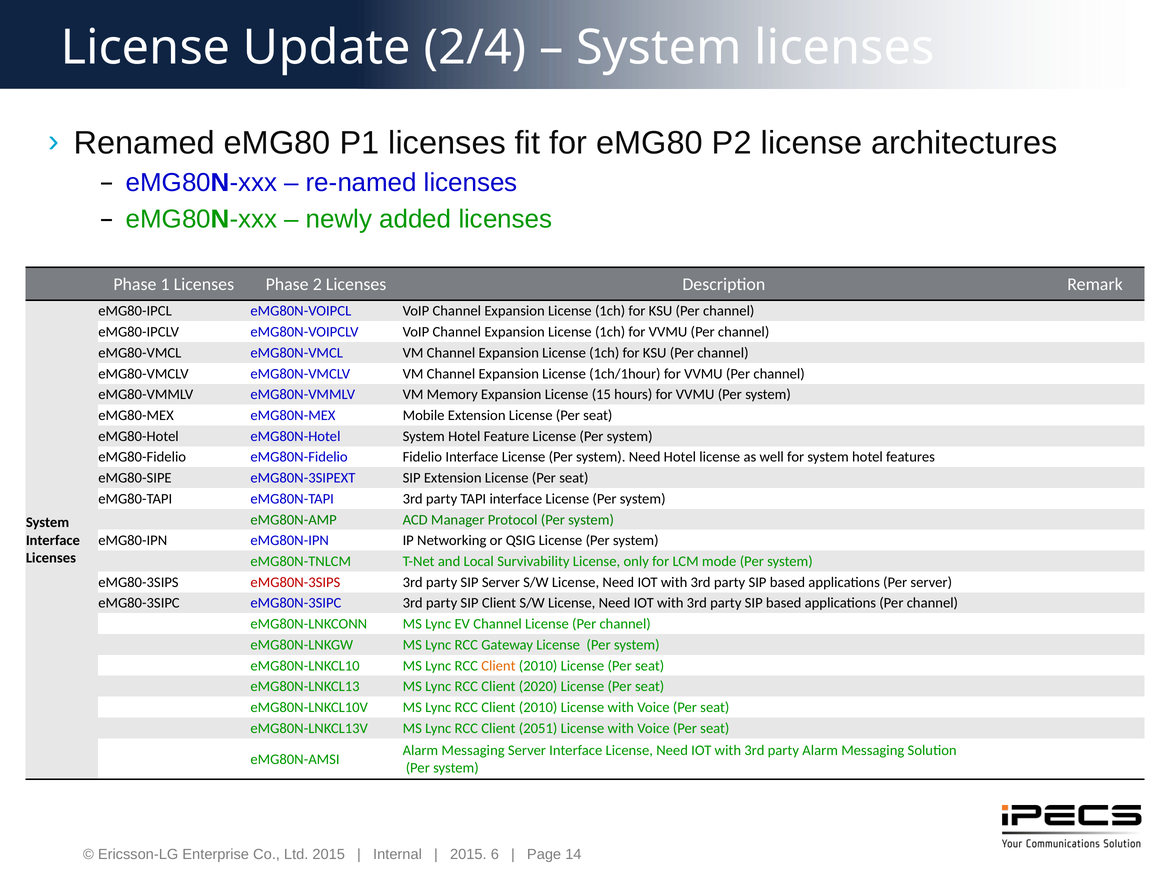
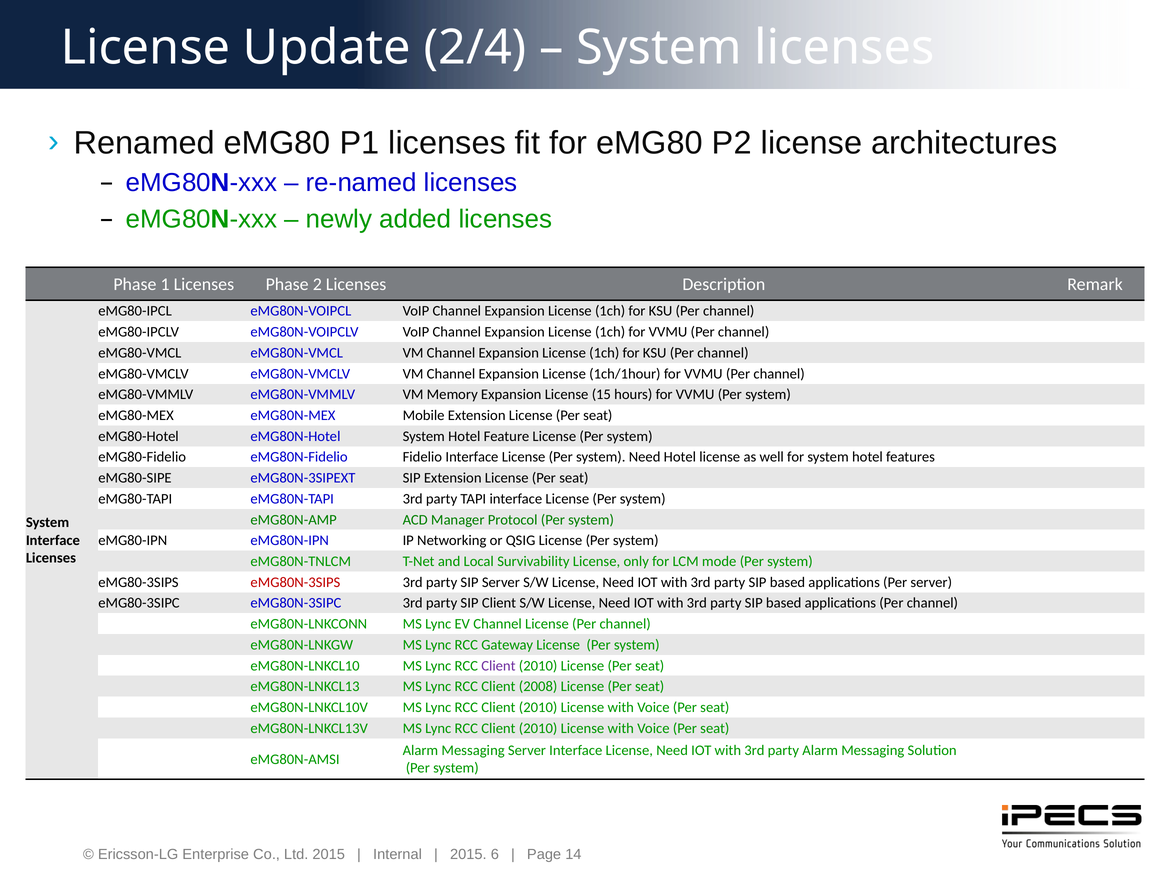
Client colour: orange -> purple (498, 666)
2020: 2020 -> 2008 (538, 687)
2051: 2051 -> 2010 (538, 729)
